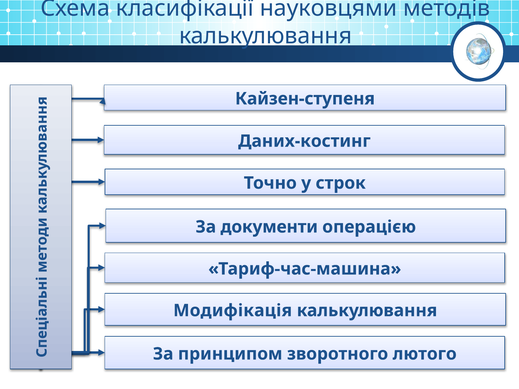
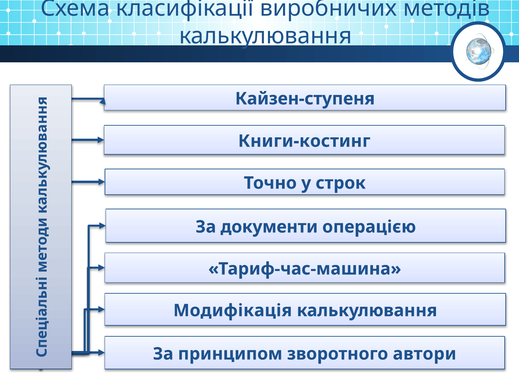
науковцями: науковцями -> виробничих (328, 8)
Даних-костинг: Даних-костинг -> Книги-костинг (304, 141)
лютого: лютого -> автори (425, 354)
